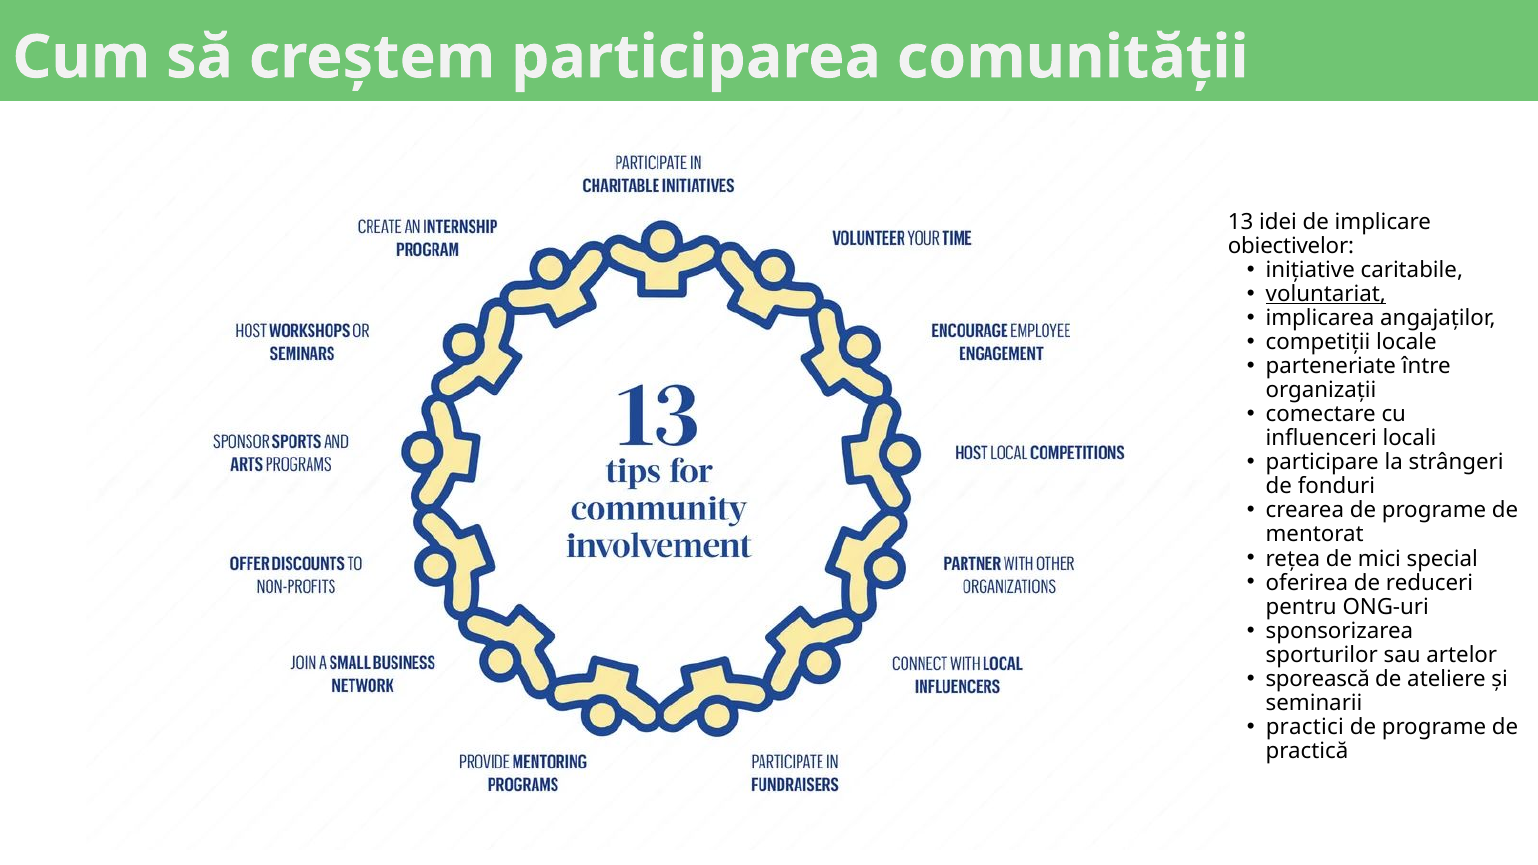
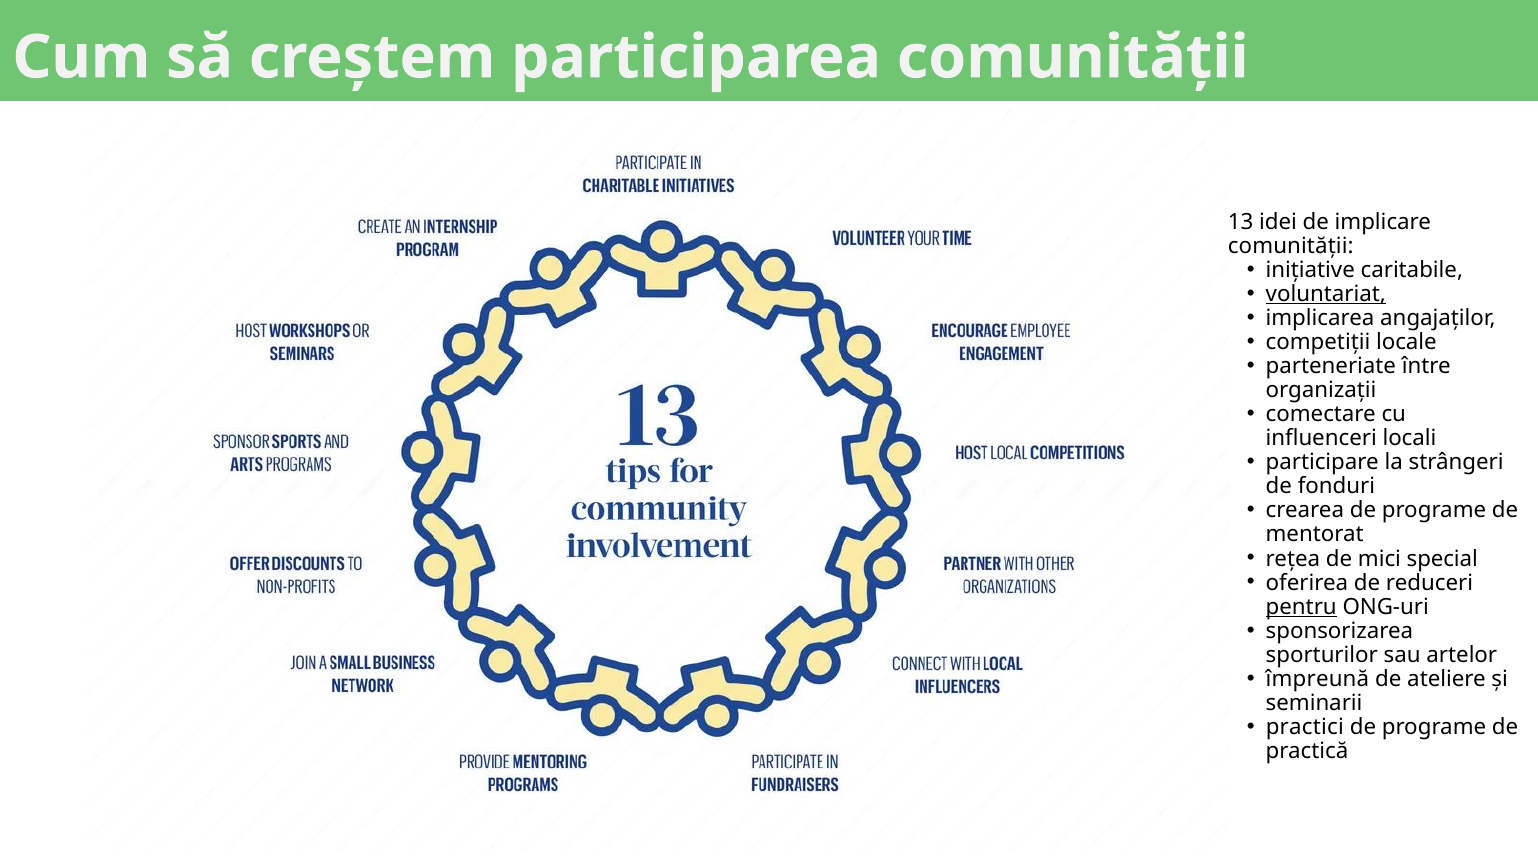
obiectivelor: obiectivelor -> comunității (1291, 246)
pentru underline: none -> present (1301, 607)
sporească: sporească -> împreună (1317, 679)
